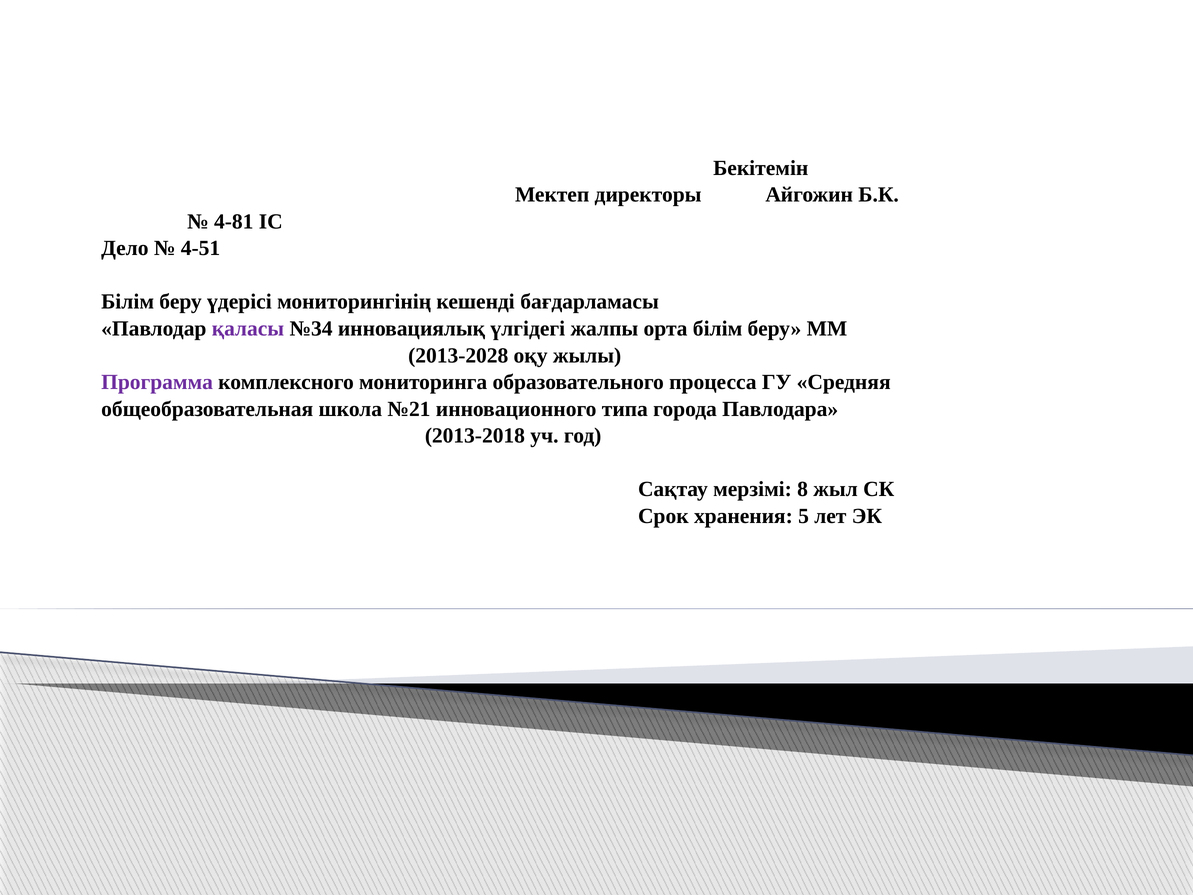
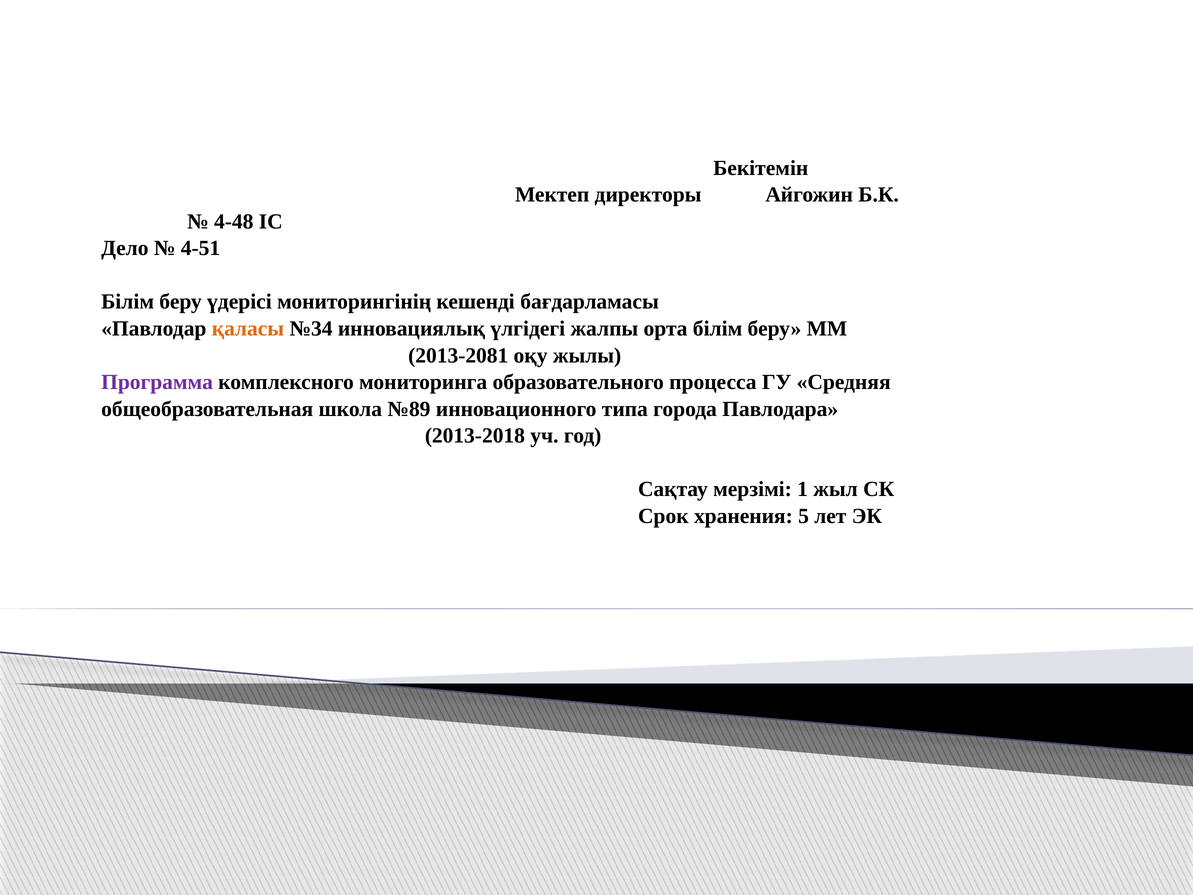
4-81: 4-81 -> 4-48 (234, 221)
қаласы colour: purple -> orange (248, 329)
2013-2028: 2013-2028 -> 2013-2081 (458, 355)
№21: №21 -> №89 (409, 409)
8: 8 -> 1 (803, 489)
